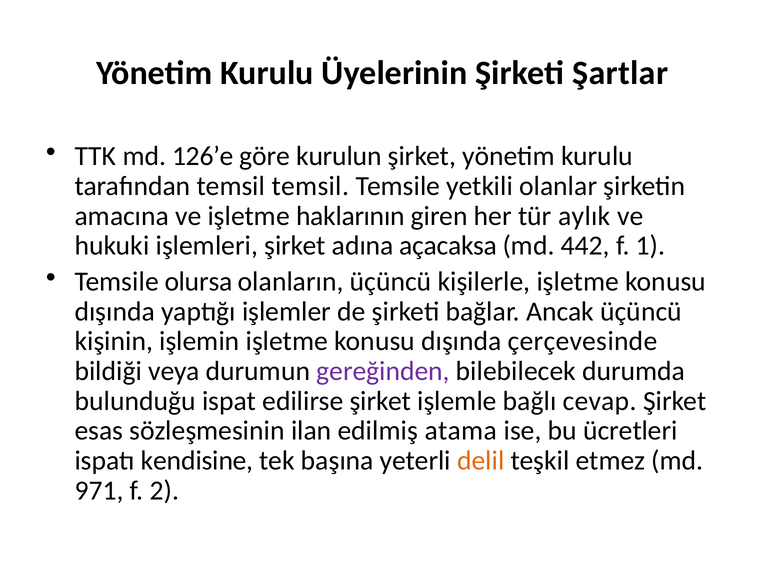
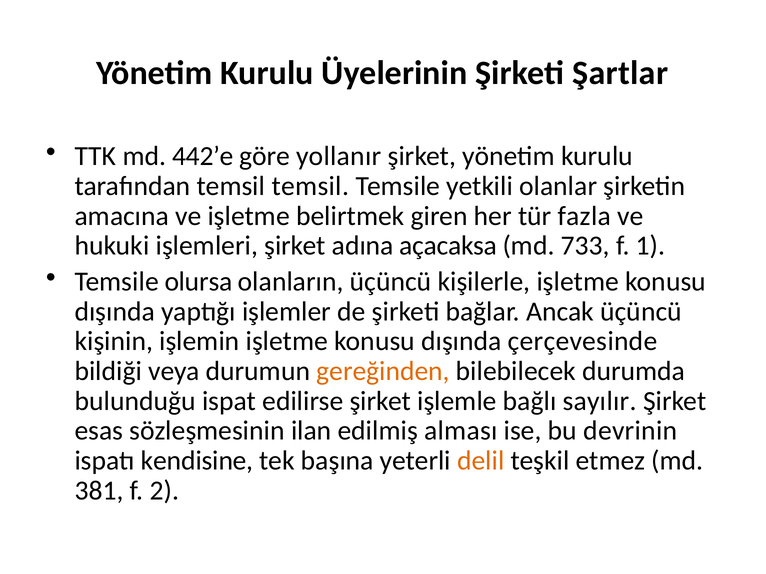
126’e: 126’e -> 442’e (203, 156)
kurulun: kurulun -> yollanır (339, 156)
haklarının: haklarının -> belirtmek (350, 216)
aylık: aylık -> fazla (584, 216)
442: 442 -> 733 (585, 246)
gereğinden colour: purple -> orange (383, 372)
cevap: cevap -> sayılır (600, 401)
atama: atama -> alması (461, 431)
ücretleri: ücretleri -> devrinin (630, 431)
971: 971 -> 381 (99, 491)
